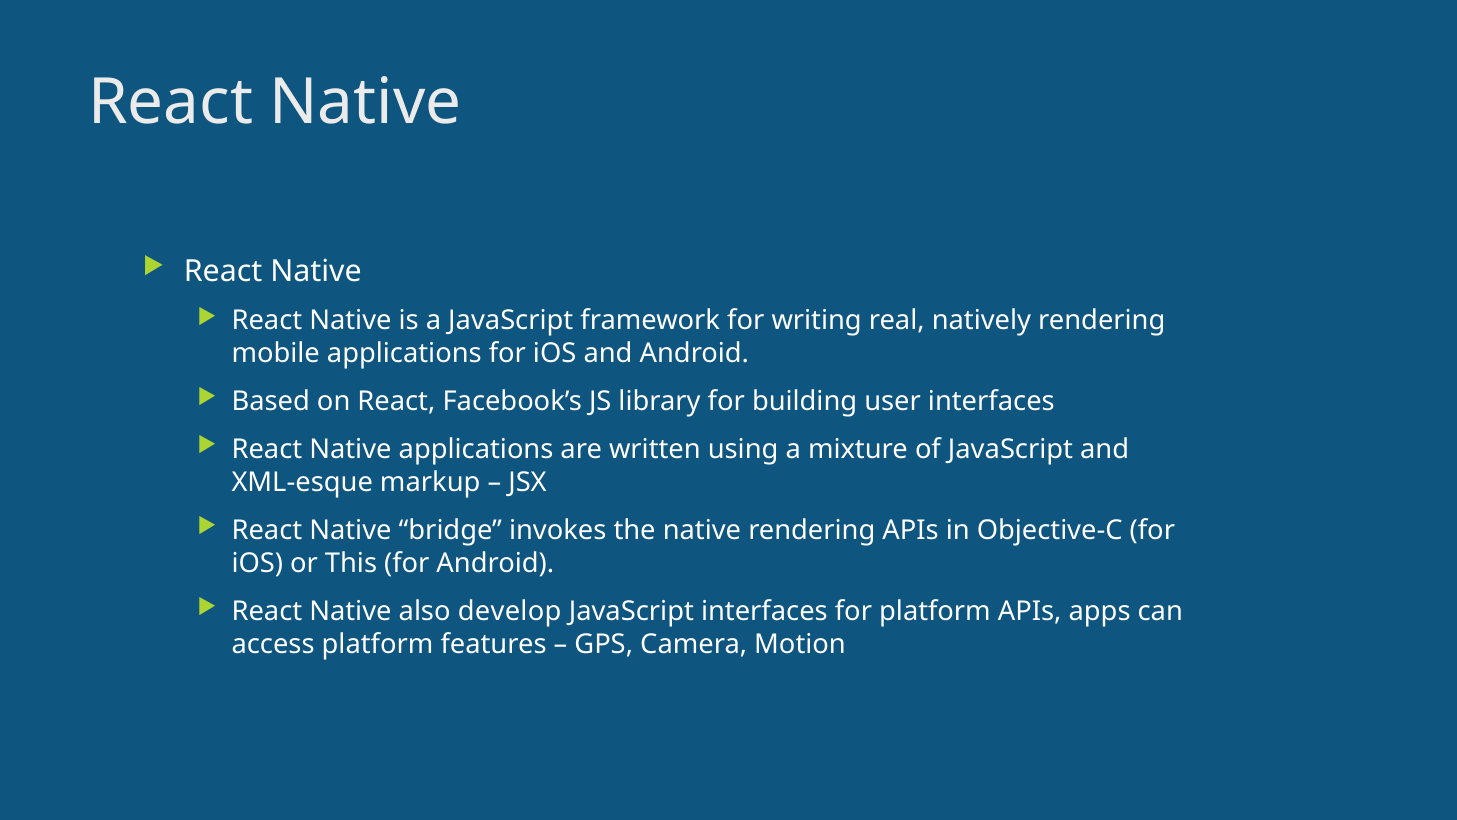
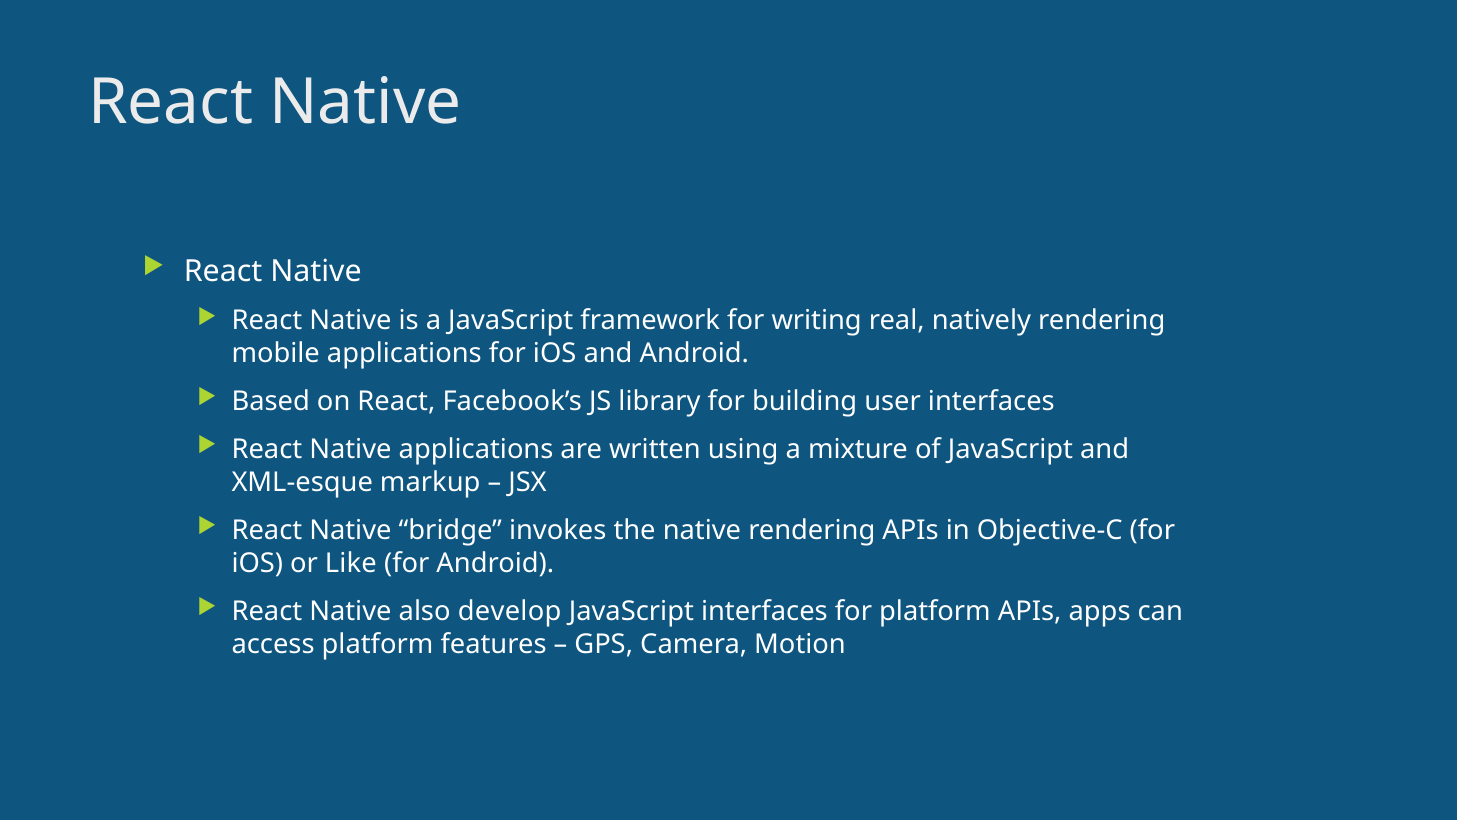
This: This -> Like (351, 563)
